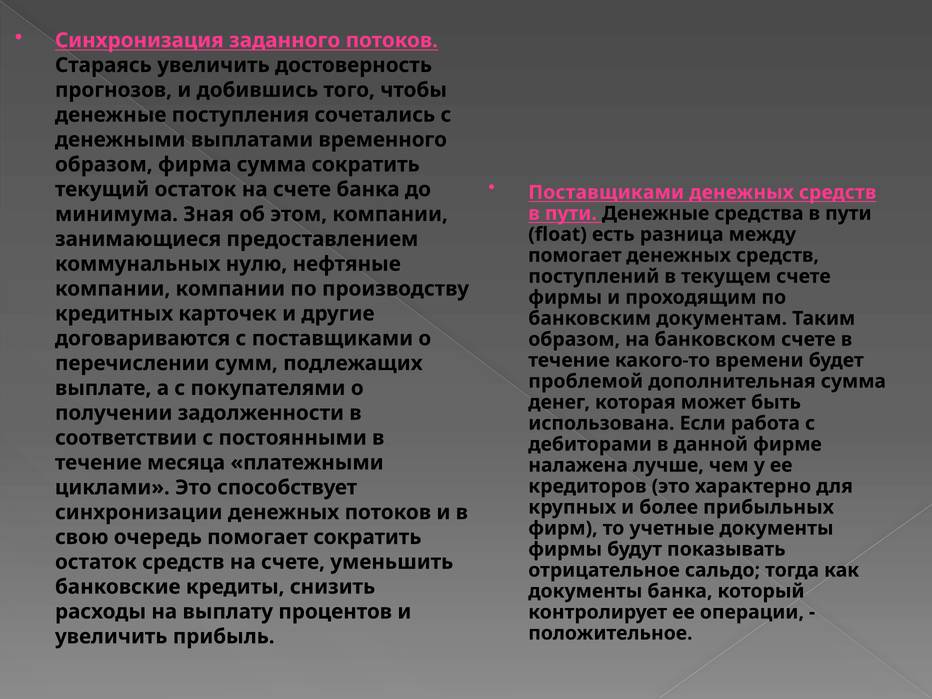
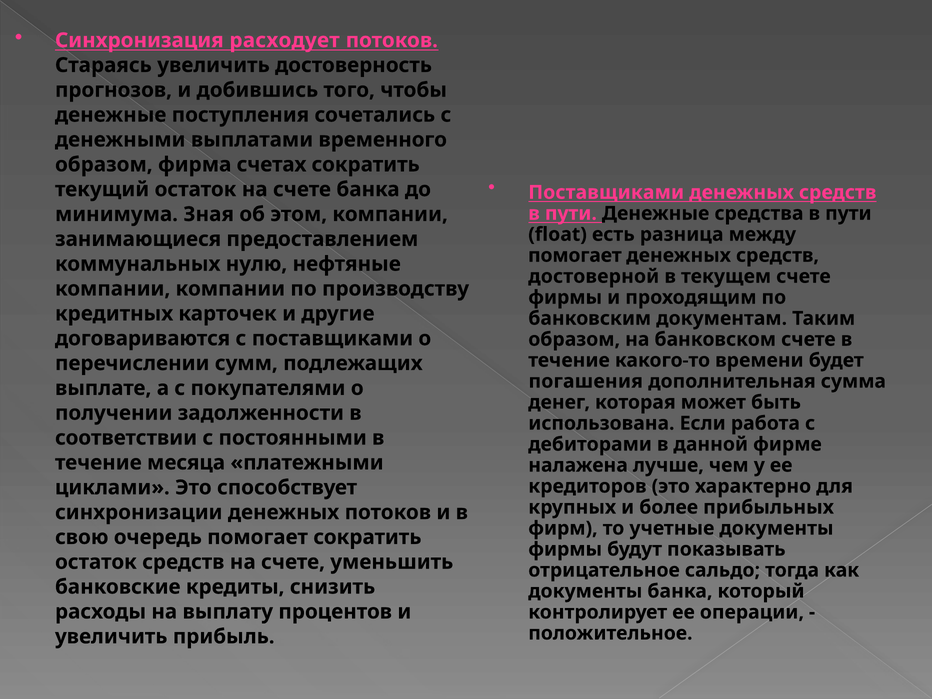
заданного: заданного -> расходует (285, 40)
фирма сумма: сумма -> счетах (271, 165)
поступлений: поступлений -> достоверной (594, 276)
проблемой: проблемой -> погашения (586, 381)
